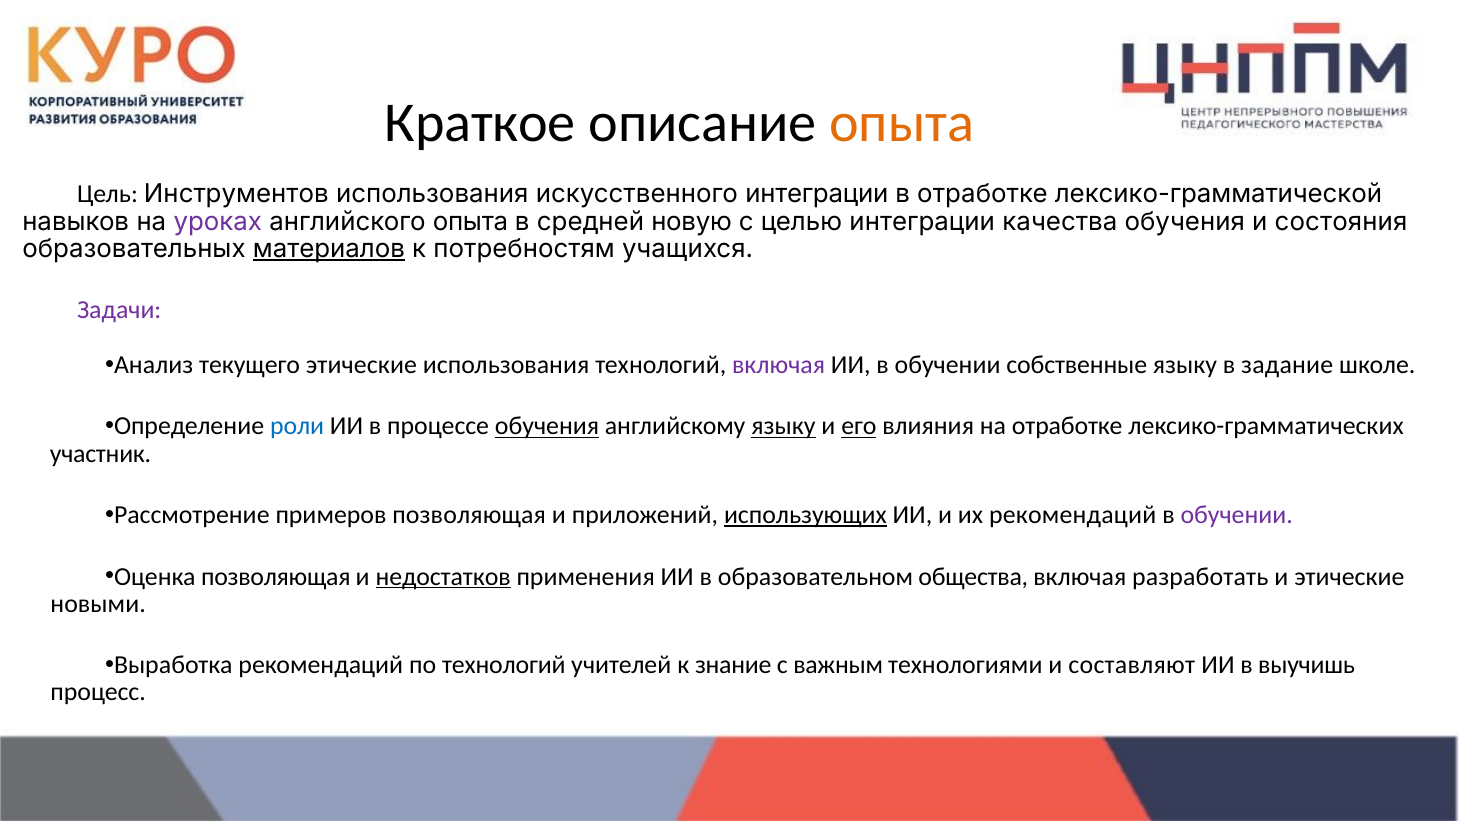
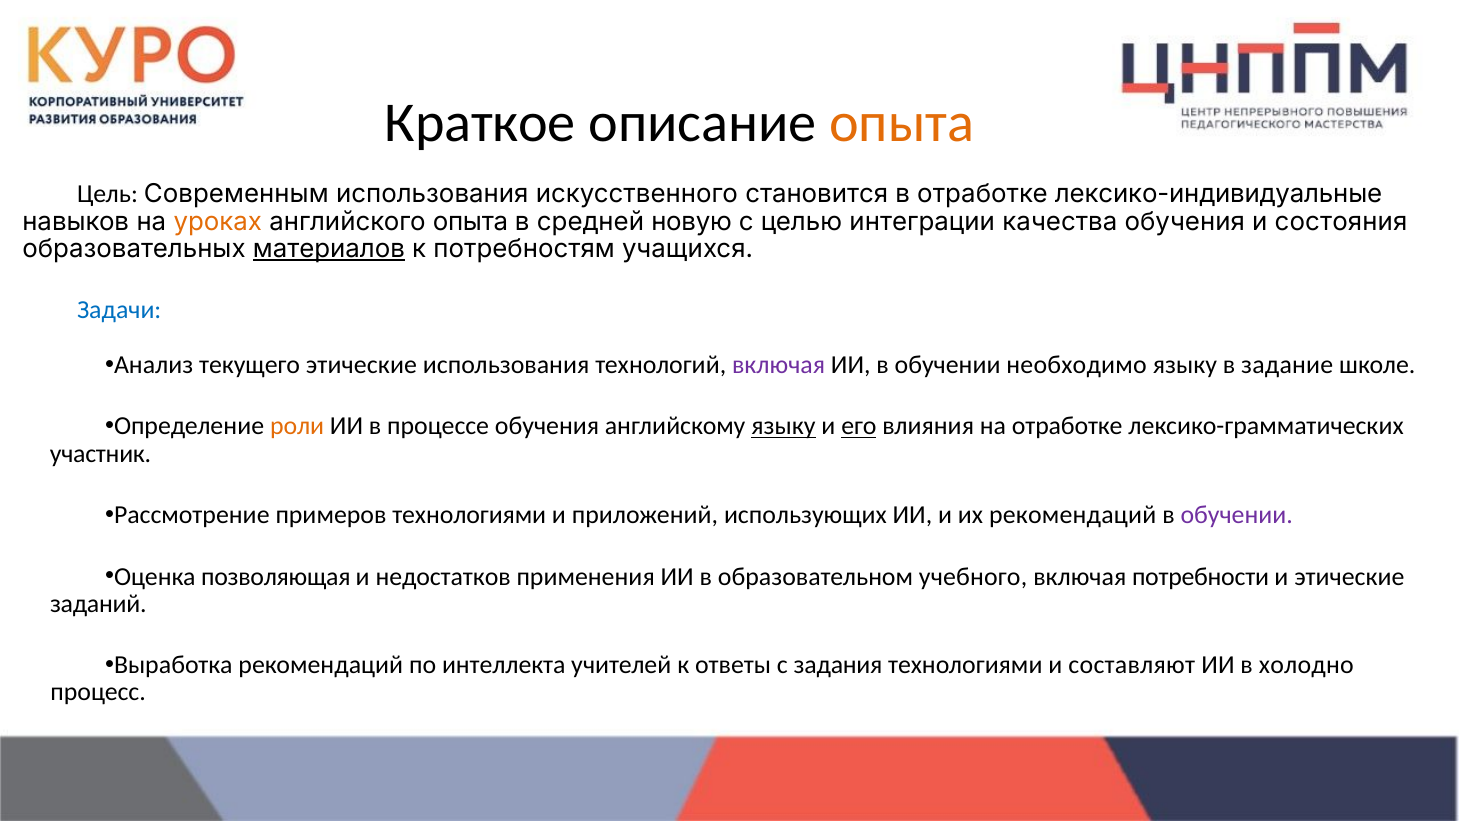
Инструментов: Инструментов -> Современным (236, 194)
искусственного интеграции: интеграции -> становится (817, 194)
лексико-грамматической: лексико-грамматической -> лексико-индивидуальные (1219, 194)
уроках colour: purple -> orange (218, 222)
Задачи colour: purple -> blue (119, 310)
собственные: собственные -> необходимо (1077, 365)
роли colour: blue -> orange (297, 426)
обучения underline: present -> none (547, 426)
примеров позволяющая: позволяющая -> технологиями (469, 515)
использующих underline: present -> none (805, 515)
недостатков underline: present -> none (443, 576)
общества: общества -> учебного (973, 576)
разработать: разработать -> потребности (1200, 576)
новыми: новыми -> заданий (98, 604)
по технологий: технологий -> интеллекта (504, 665)
знание: знание -> ответы (733, 665)
важным: важным -> задания (838, 665)
выучишь: выучишь -> холодно (1306, 665)
